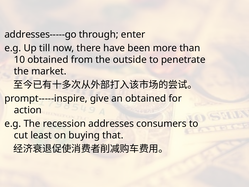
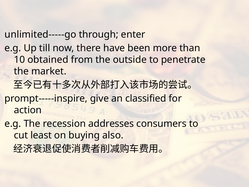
addresses-----go: addresses-----go -> unlimited-----go (40, 34)
an obtained: obtained -> classified (146, 98)
that: that -> also (113, 135)
